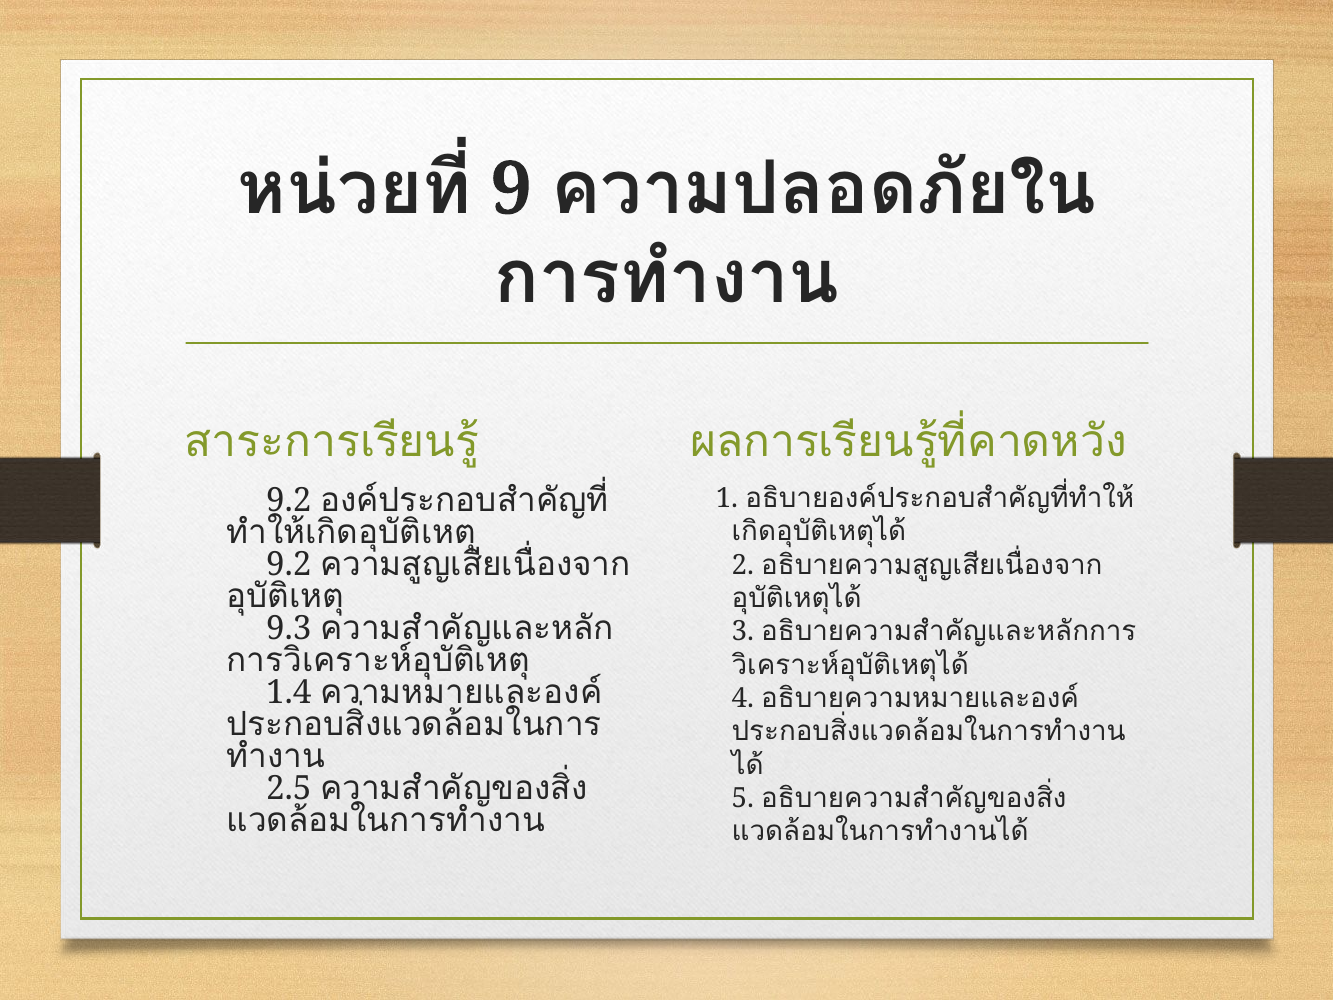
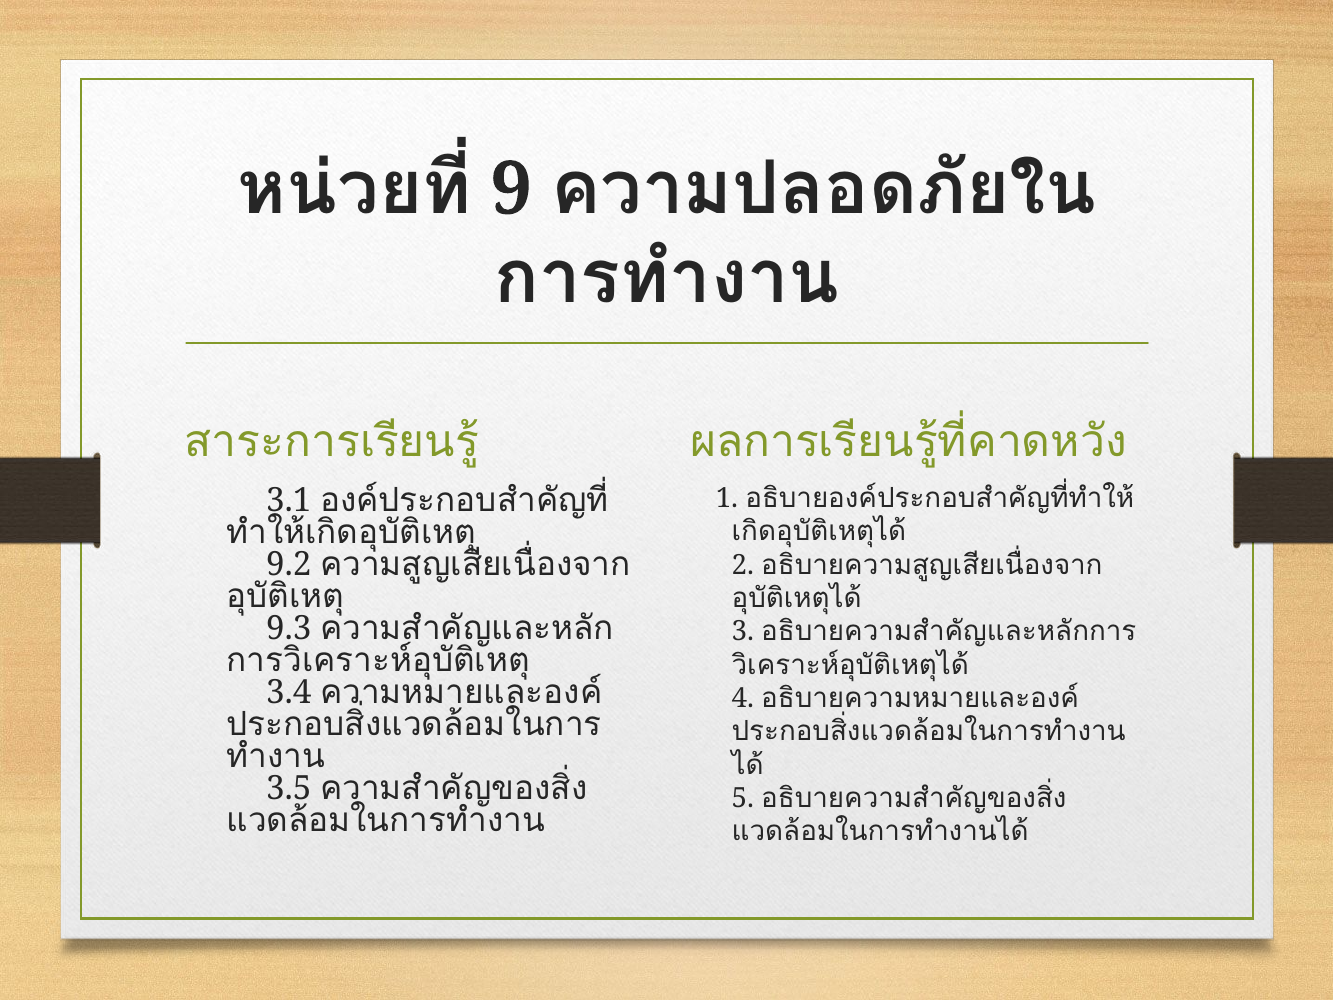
9.2: 9.2 -> 3.1 (289, 500)
1.4: 1.4 -> 3.4 (289, 693)
2.5: 2.5 -> 3.5 (289, 789)
